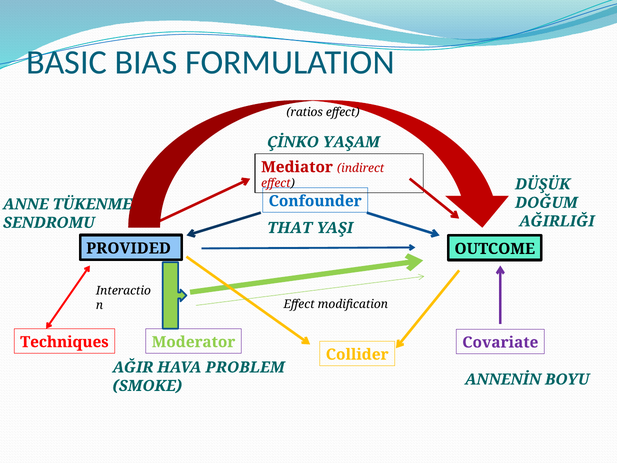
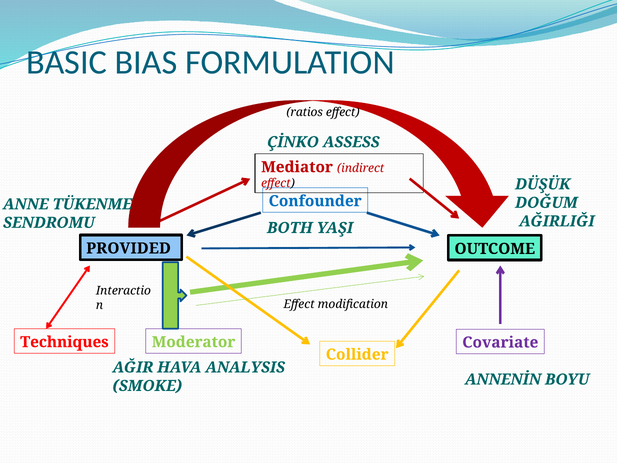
YAŞAM: YAŞAM -> ASSESS (351, 142)
THAT: THAT -> BOTH (290, 228)
PROBLEM: PROBLEM -> ANALYSIS (245, 367)
